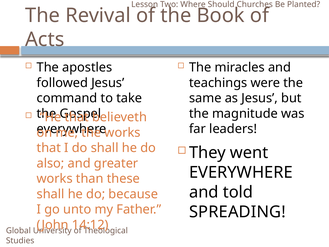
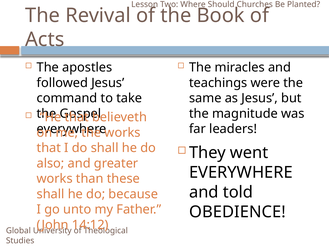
SPREADING: SPREADING -> OBEDIENCE (237, 212)
